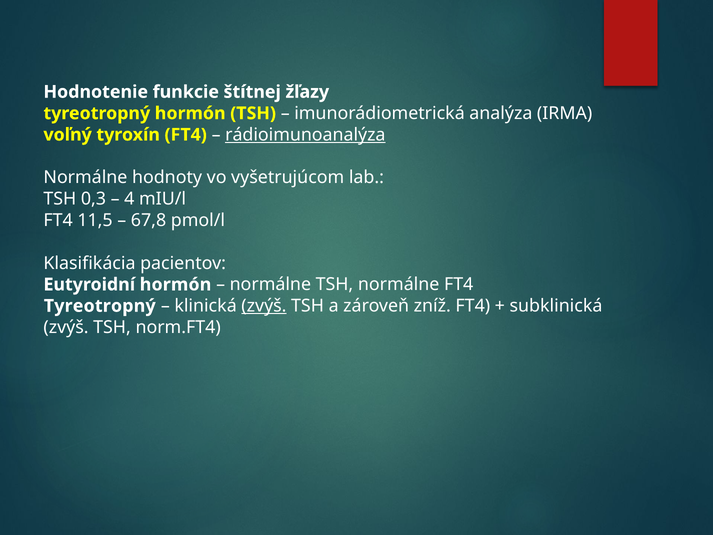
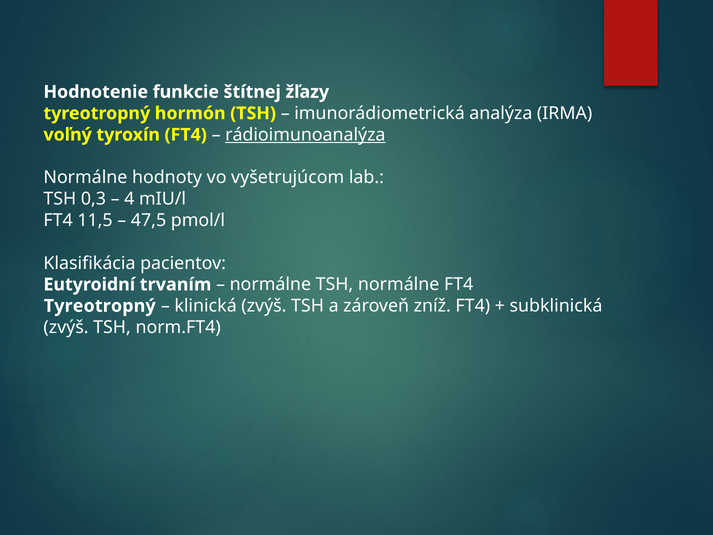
67,8: 67,8 -> 47,5 (149, 220)
Eutyroidní hormón: hormón -> trvaním (176, 284)
zvýš underline: present -> none (264, 306)
